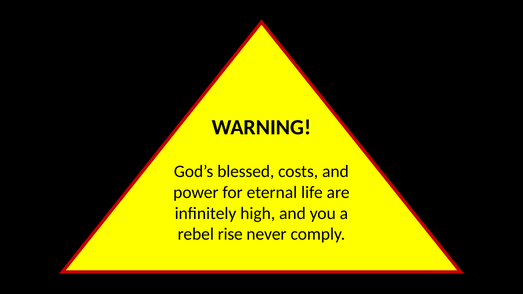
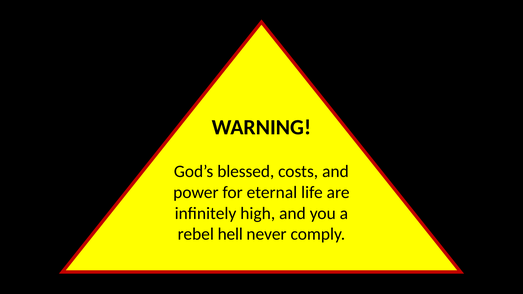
rise: rise -> hell (230, 234)
